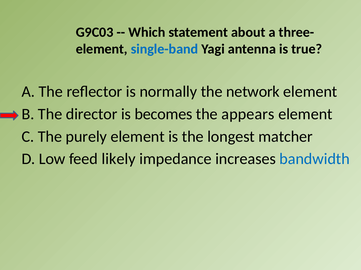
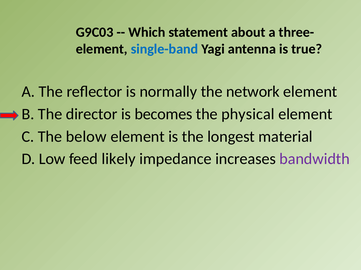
appears: appears -> physical (248, 114)
purely: purely -> below (86, 137)
matcher: matcher -> material (286, 137)
bandwidth colour: blue -> purple (315, 159)
